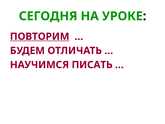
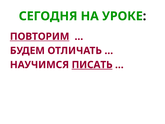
ПИСАТЬ underline: none -> present (92, 65)
